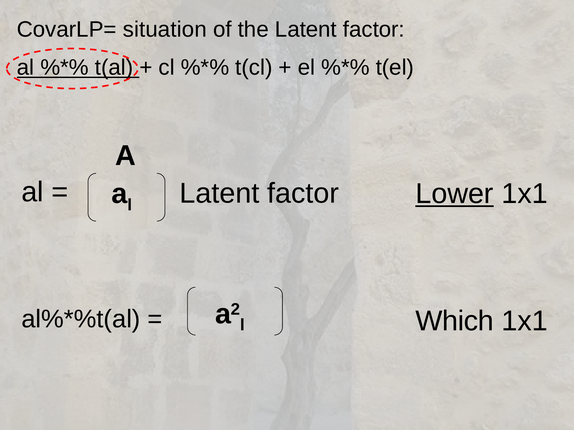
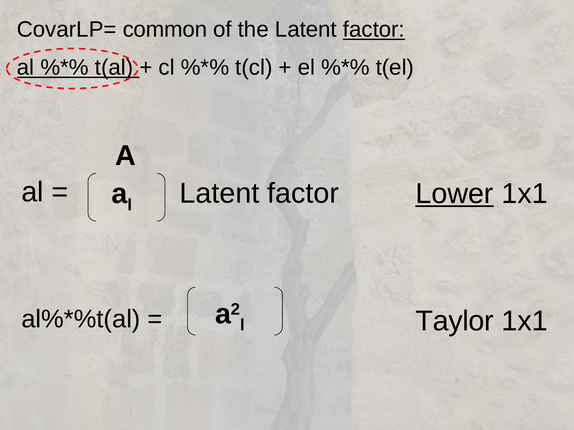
situation: situation -> common (165, 30)
factor underline: none -> present (374, 30)
Which: Which -> Taylor (455, 321)
